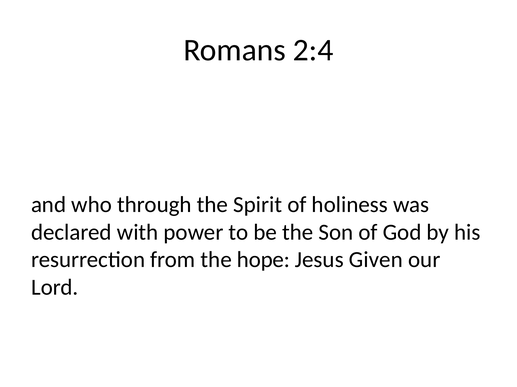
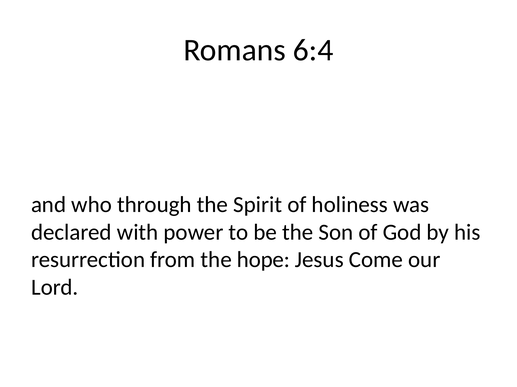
2:4: 2:4 -> 6:4 (313, 50)
Given: Given -> Come (376, 260)
